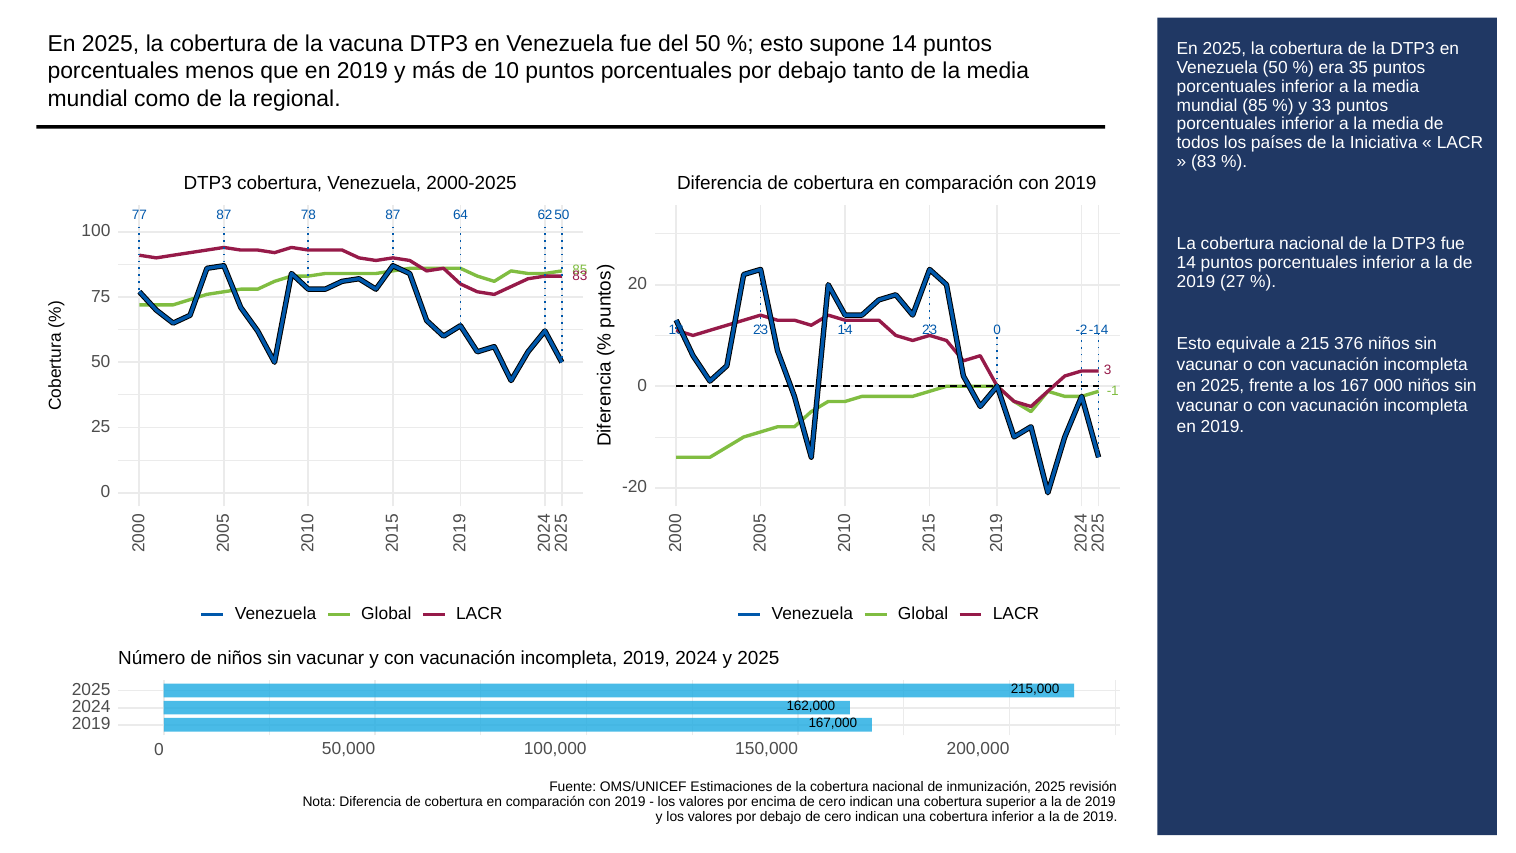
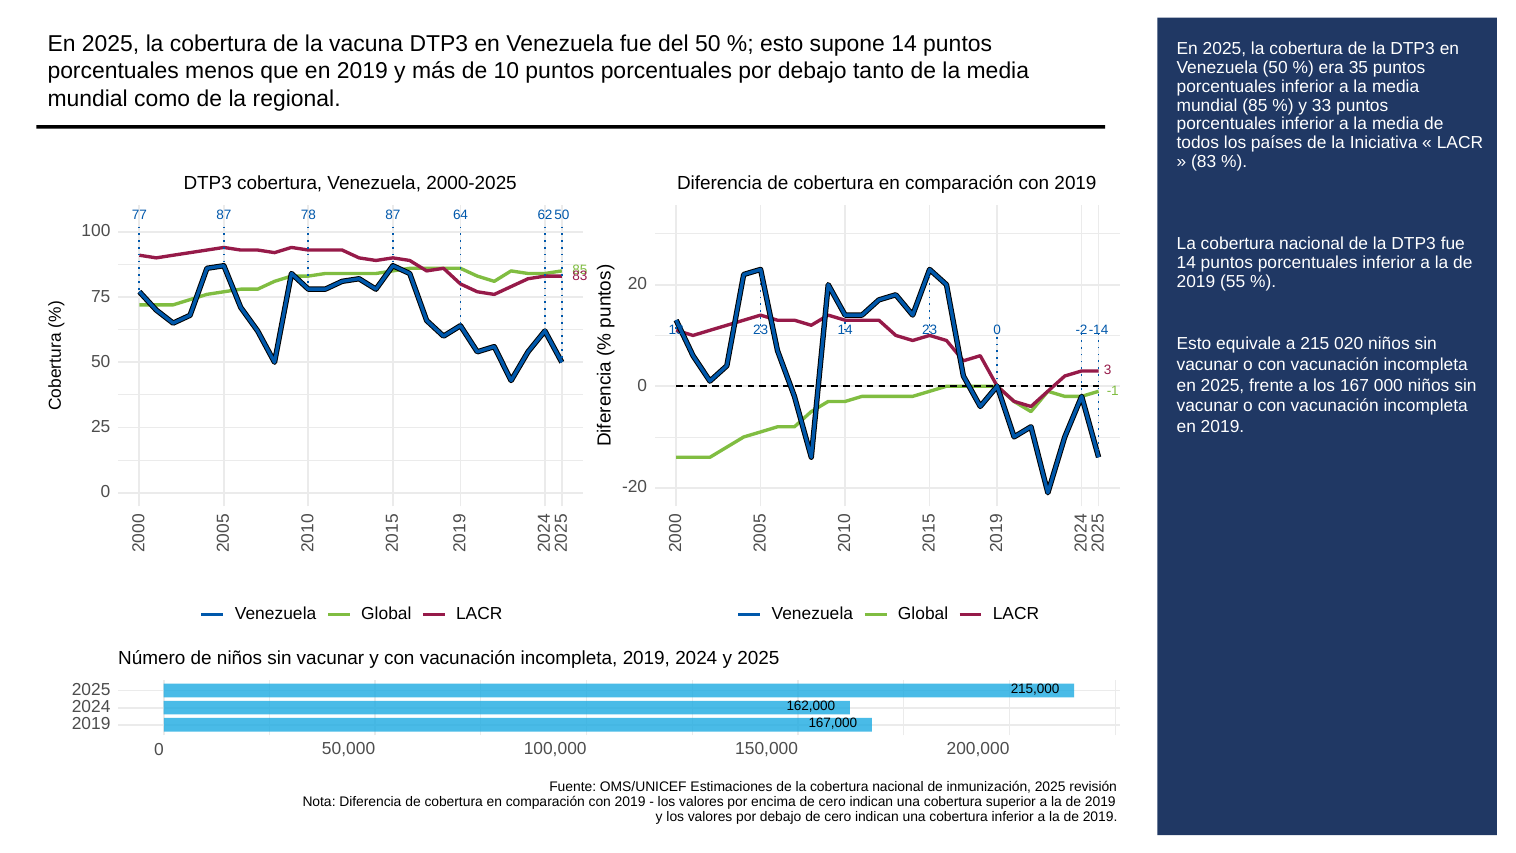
27: 27 -> 55 (1233, 281)
376: 376 -> 020 (1349, 344)
